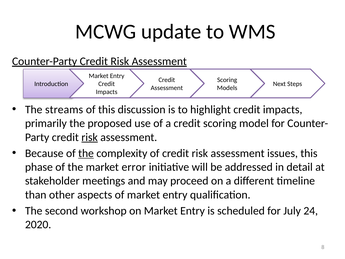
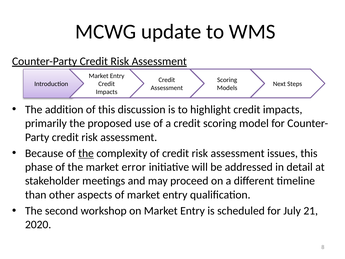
streams: streams -> addition (64, 109)
risk underline: present -> none (90, 137)
24: 24 -> 21 (311, 211)
